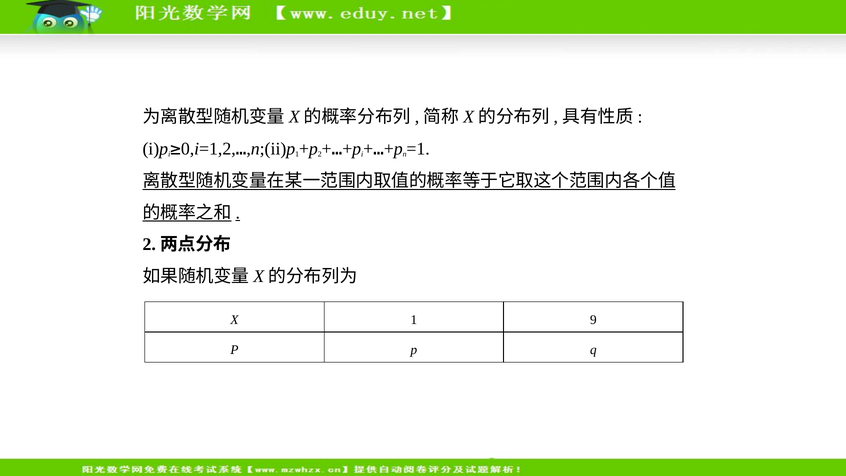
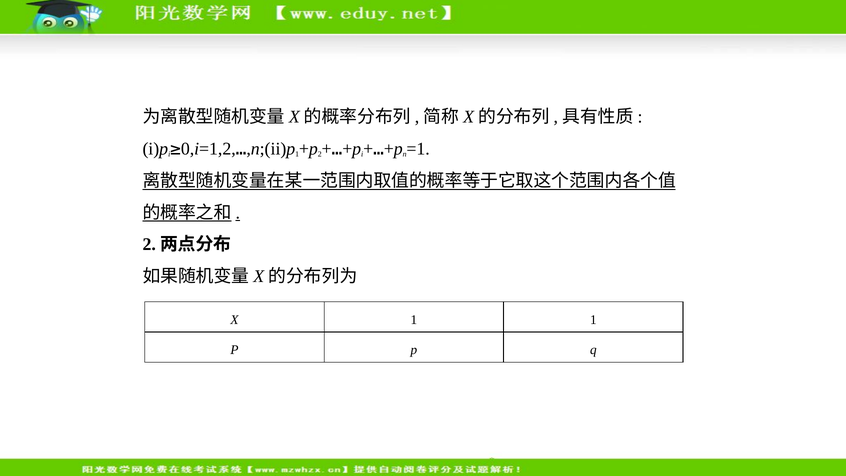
1 9: 9 -> 1 (593, 320)
